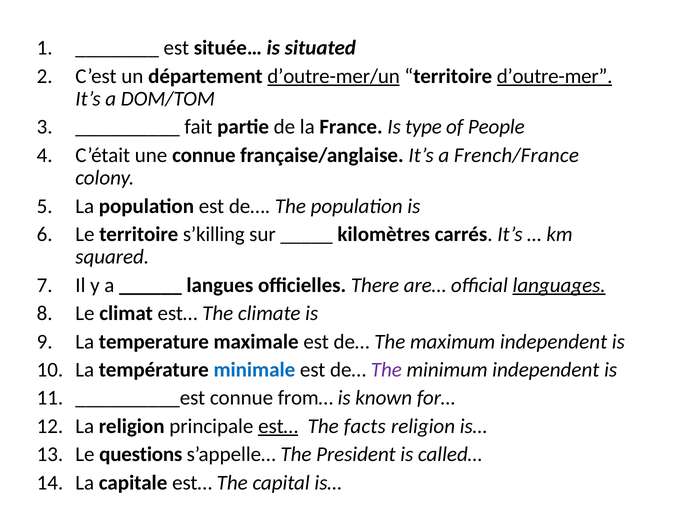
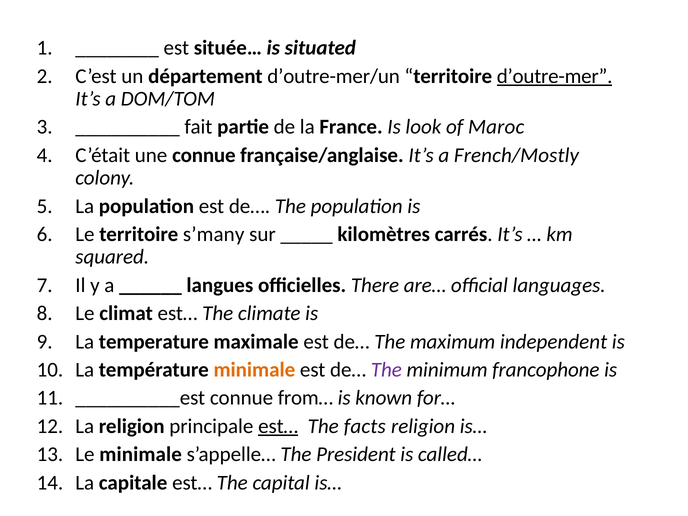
d’outre-mer/un underline: present -> none (334, 76)
type: type -> look (423, 127)
People: People -> Maroc (496, 127)
French/France: French/France -> French/Mostly (516, 155)
s’killing: s’killing -> s’many (214, 234)
languages underline: present -> none (559, 285)
minimale colour: blue -> orange (254, 370)
minimum independent: independent -> francophone (546, 370)
Le questions: questions -> minimale (141, 454)
